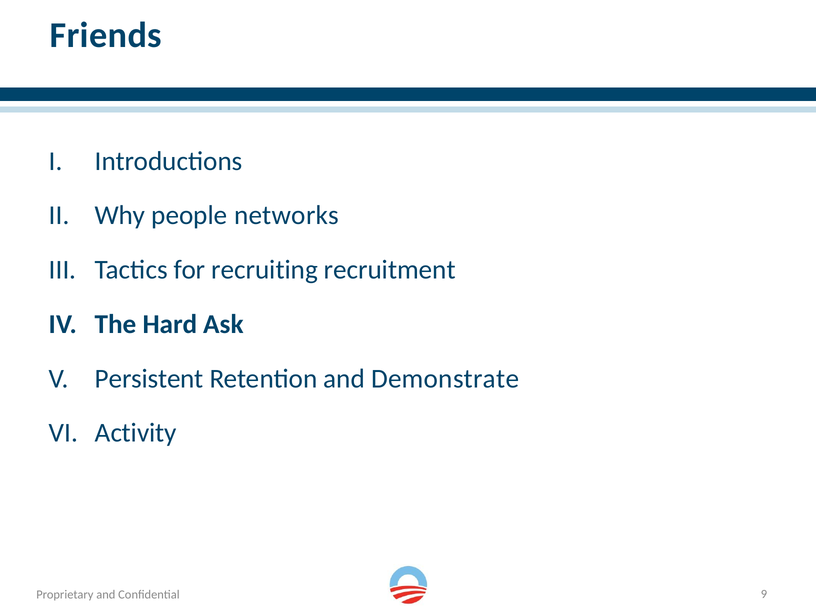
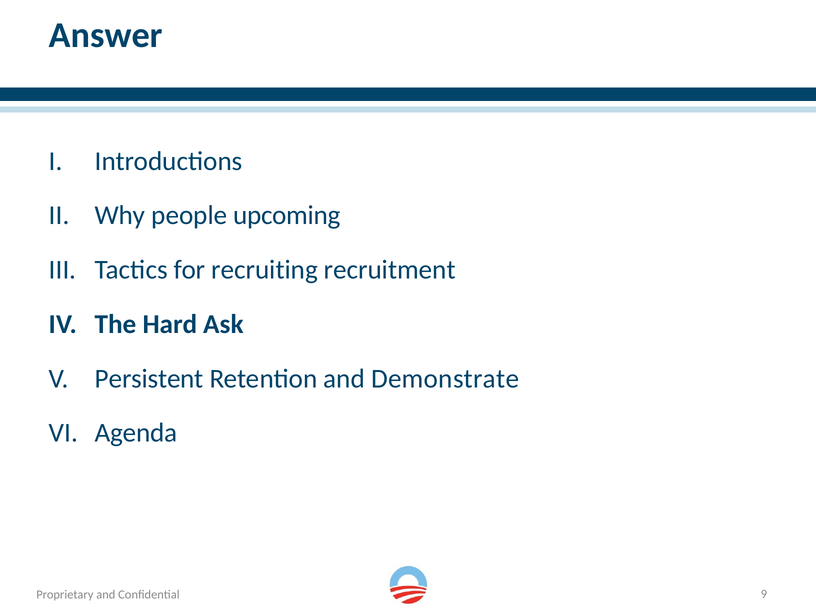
Friends: Friends -> Answer (106, 35)
networks: networks -> upcoming (287, 215)
Activity: Activity -> Agenda (136, 433)
